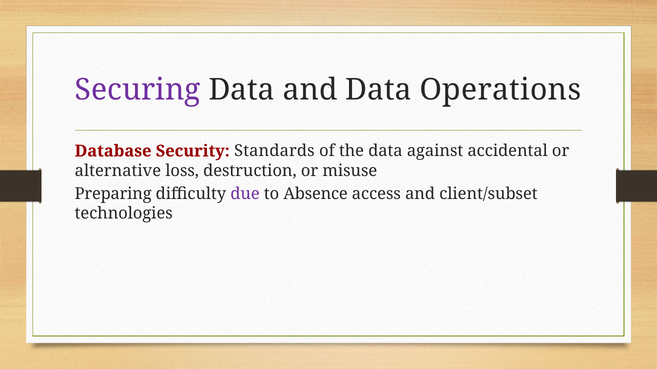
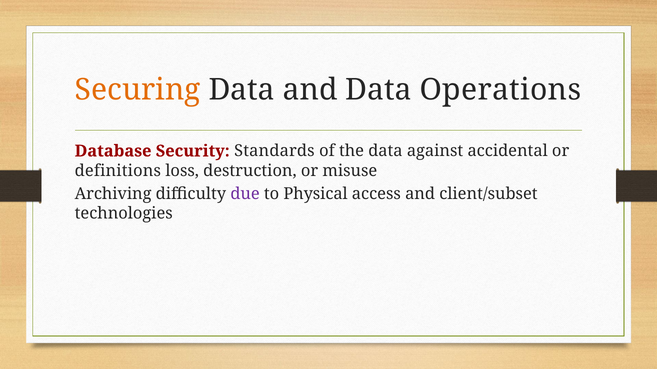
Securing colour: purple -> orange (138, 90)
alternative: alternative -> definitions (118, 171)
Preparing: Preparing -> Archiving (113, 194)
Absence: Absence -> Physical (316, 194)
